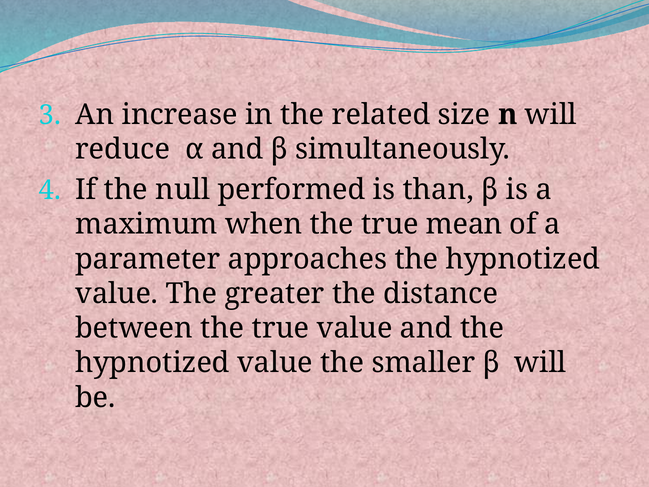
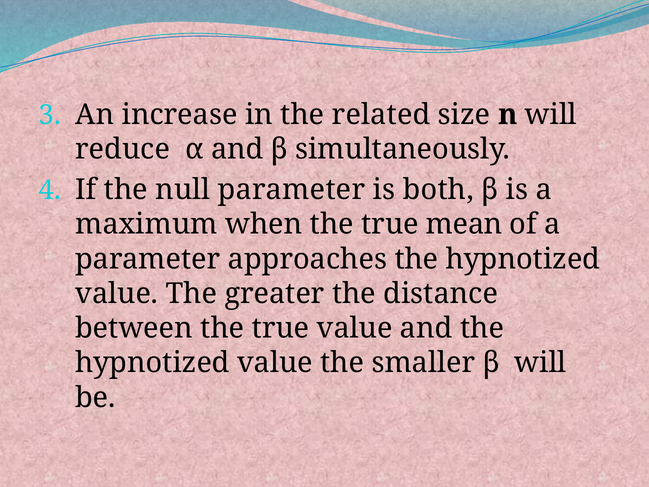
null performed: performed -> parameter (291, 190)
than: than -> both (438, 190)
